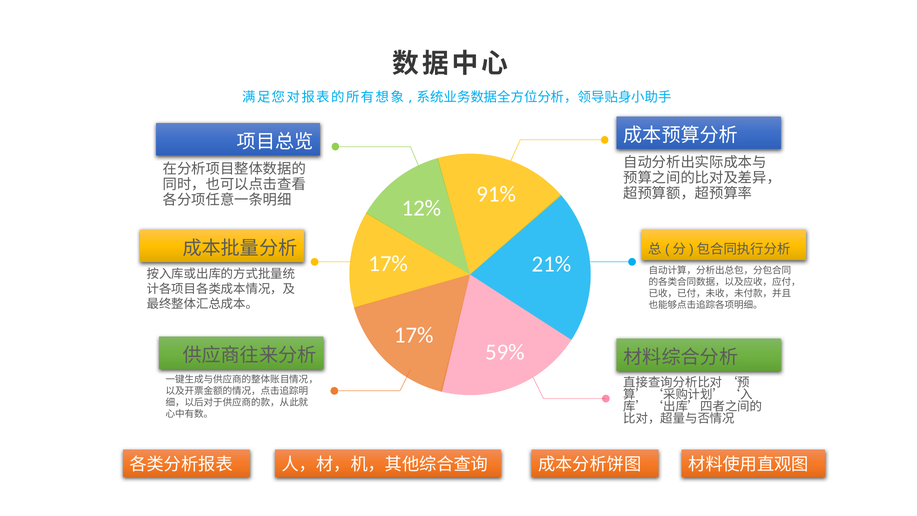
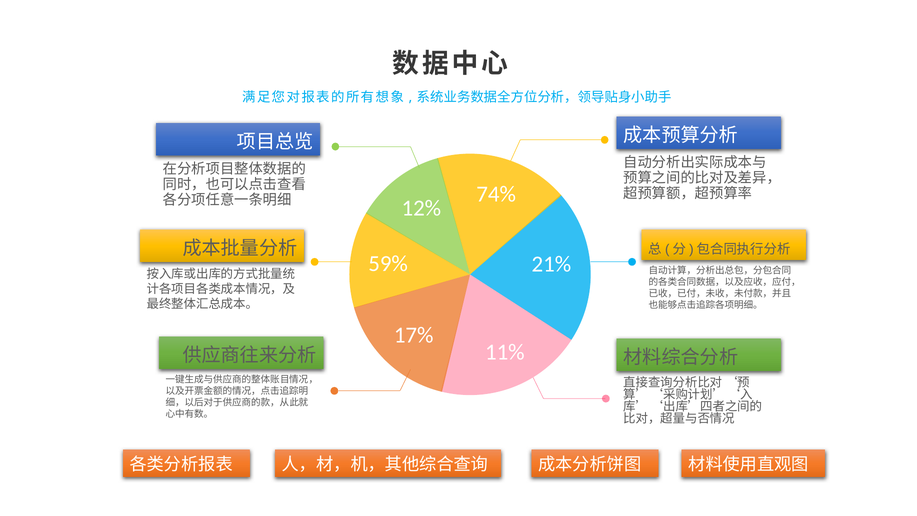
91%: 91% -> 74% (496, 194)
17%: 17% -> 59% (388, 264)
59%: 59% -> 11% (505, 352)
